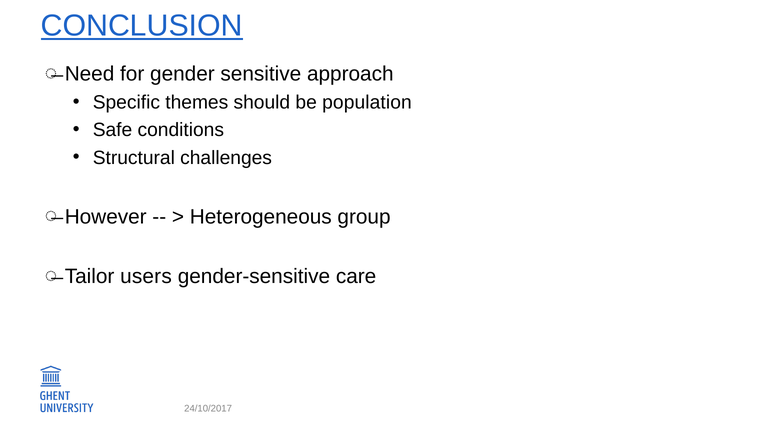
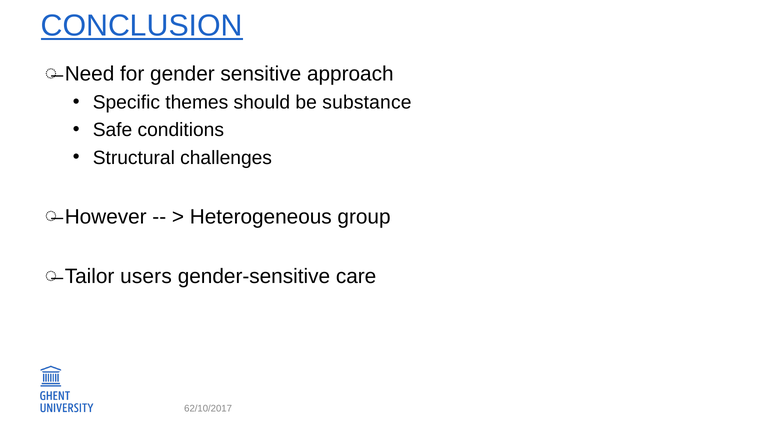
population: population -> substance (367, 102)
24/10/2017: 24/10/2017 -> 62/10/2017 (208, 408)
